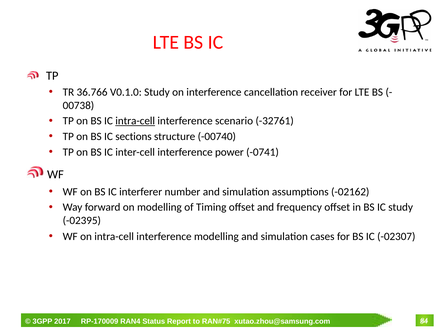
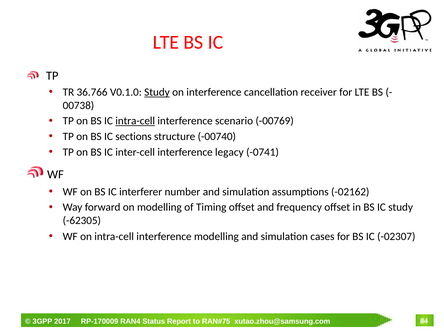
Study underline: none -> present (157, 92)
-32761: -32761 -> -00769 (275, 121)
power: power -> legacy (229, 152)
-02395: -02395 -> -62305 (82, 221)
